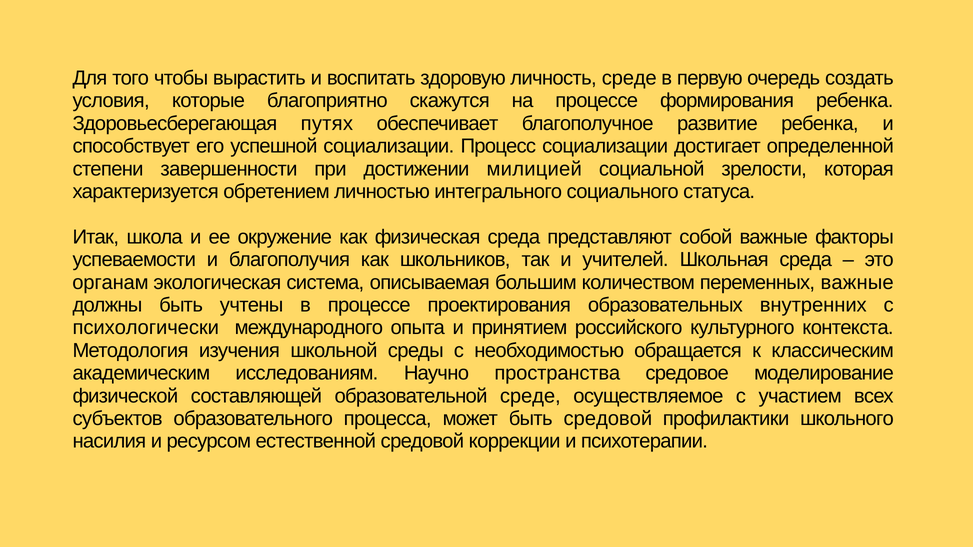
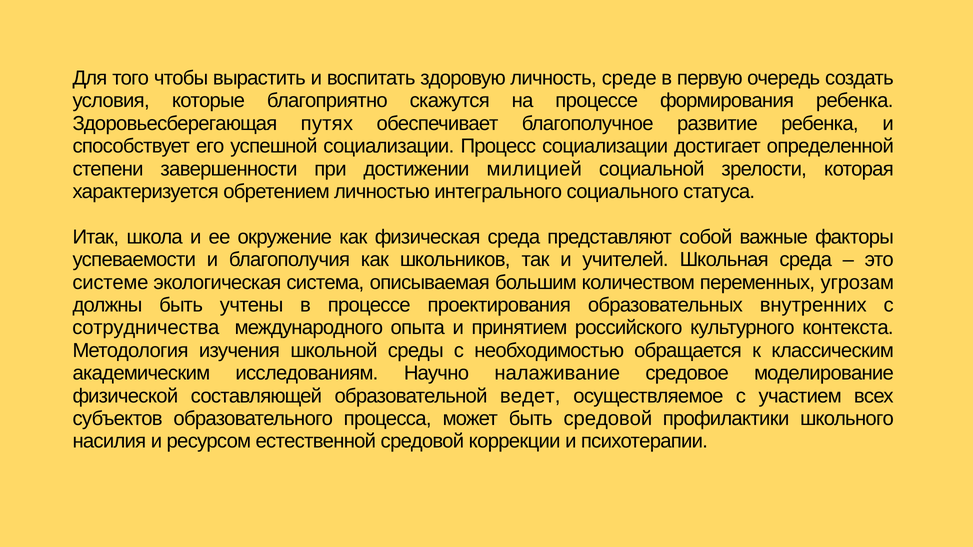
органам: органам -> системе (110, 283)
переменных важные: важные -> угрозам (857, 283)
психологически: психологически -> сотрудничества (146, 328)
пространства: пространства -> налаживание (557, 373)
образовательной среде: среде -> ведет (530, 396)
